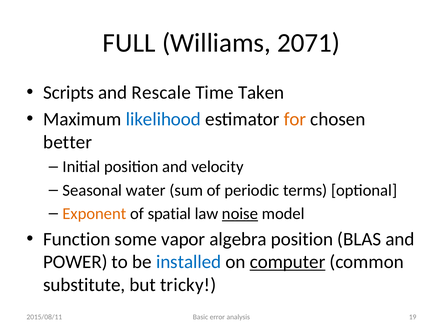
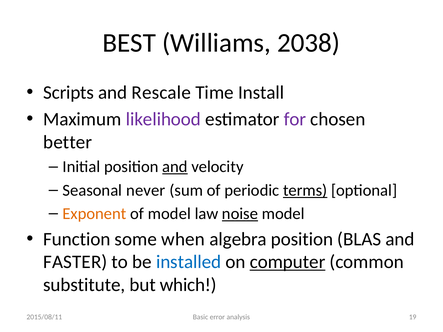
FULL: FULL -> BEST (129, 43)
2071: 2071 -> 2038 (309, 43)
Taken: Taken -> Install (261, 93)
likelihood colour: blue -> purple (163, 119)
for colour: orange -> purple (295, 119)
and underline: none -> present (175, 167)
water: water -> never (146, 190)
terms underline: none -> present (305, 190)
of spatial: spatial -> model (169, 214)
vapor: vapor -> when (183, 239)
POWER: POWER -> FASTER (75, 262)
tricky: tricky -> which (188, 285)
